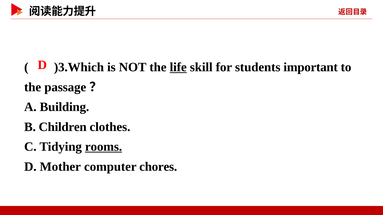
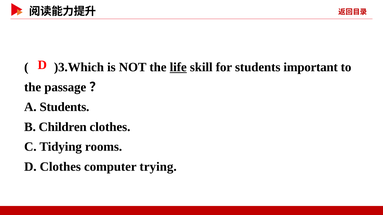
A Building: Building -> Students (64, 107)
rooms underline: present -> none (104, 147)
D Mother: Mother -> Clothes (60, 167)
chores: chores -> trying (158, 167)
